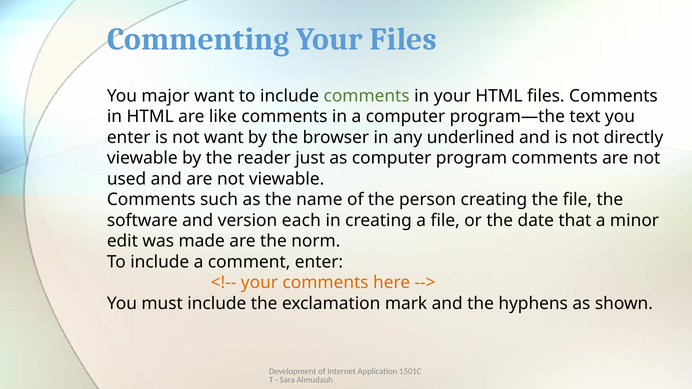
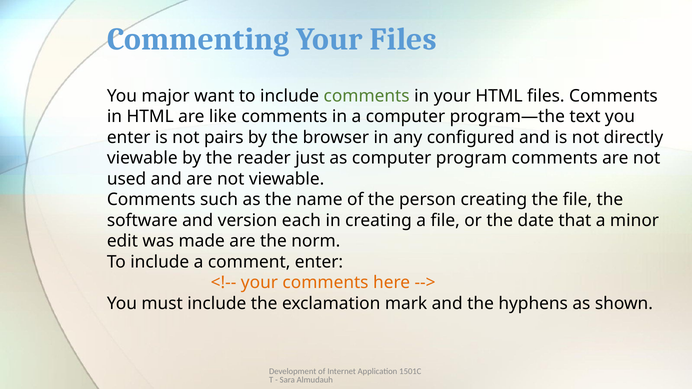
not want: want -> pairs (224, 138)
underlined: underlined -> configured (471, 138)
